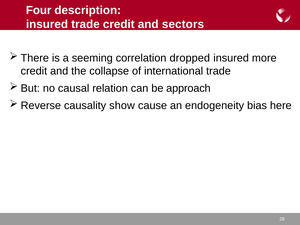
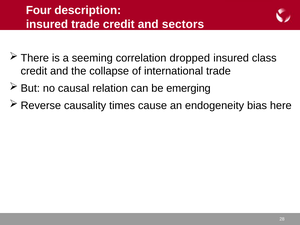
more: more -> class (264, 58)
approach: approach -> emerging (188, 88)
show: show -> times (122, 106)
